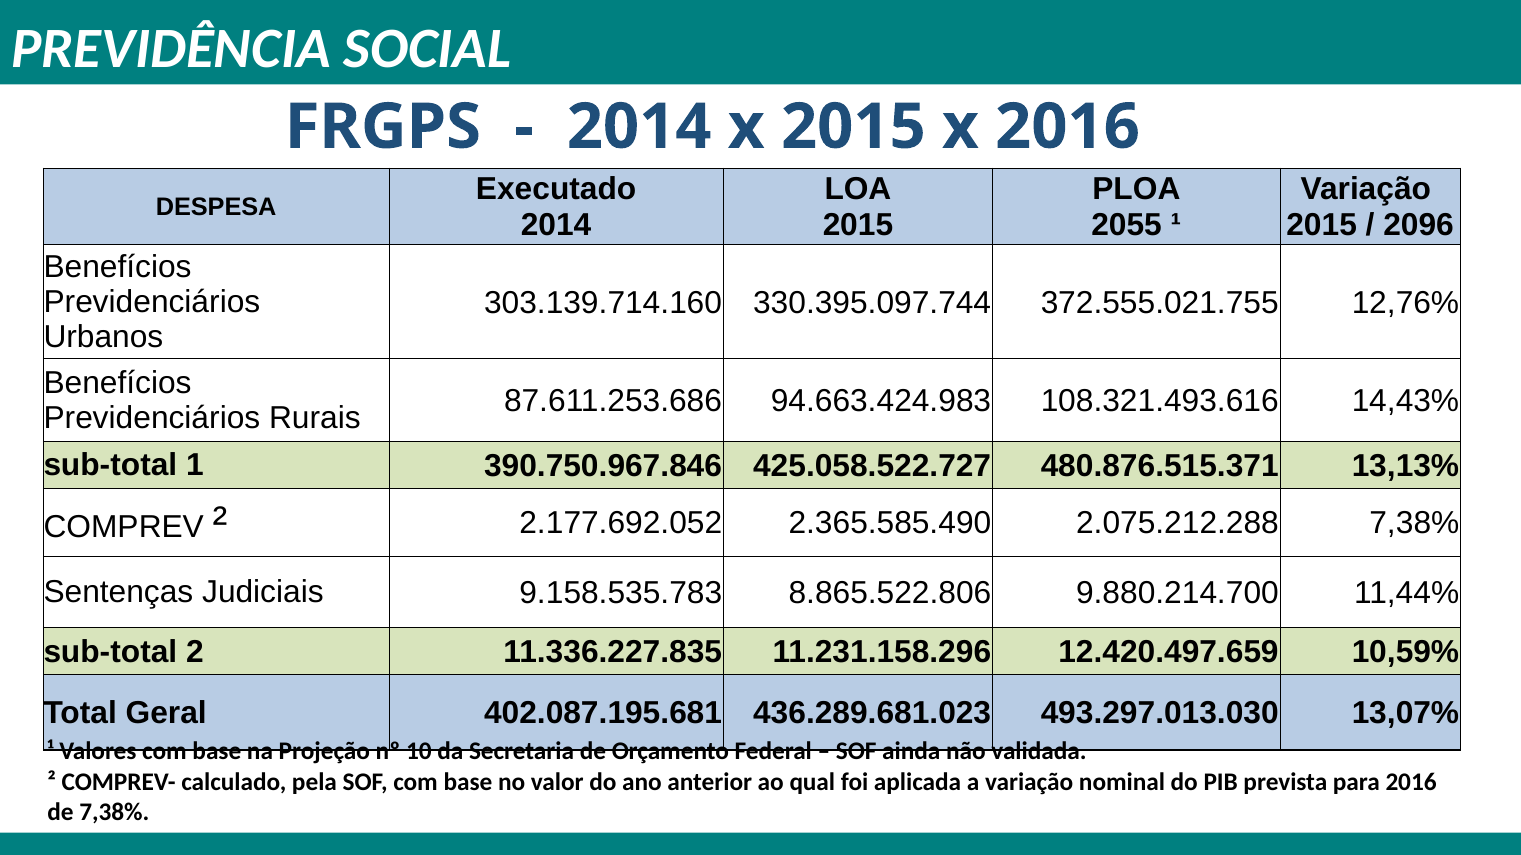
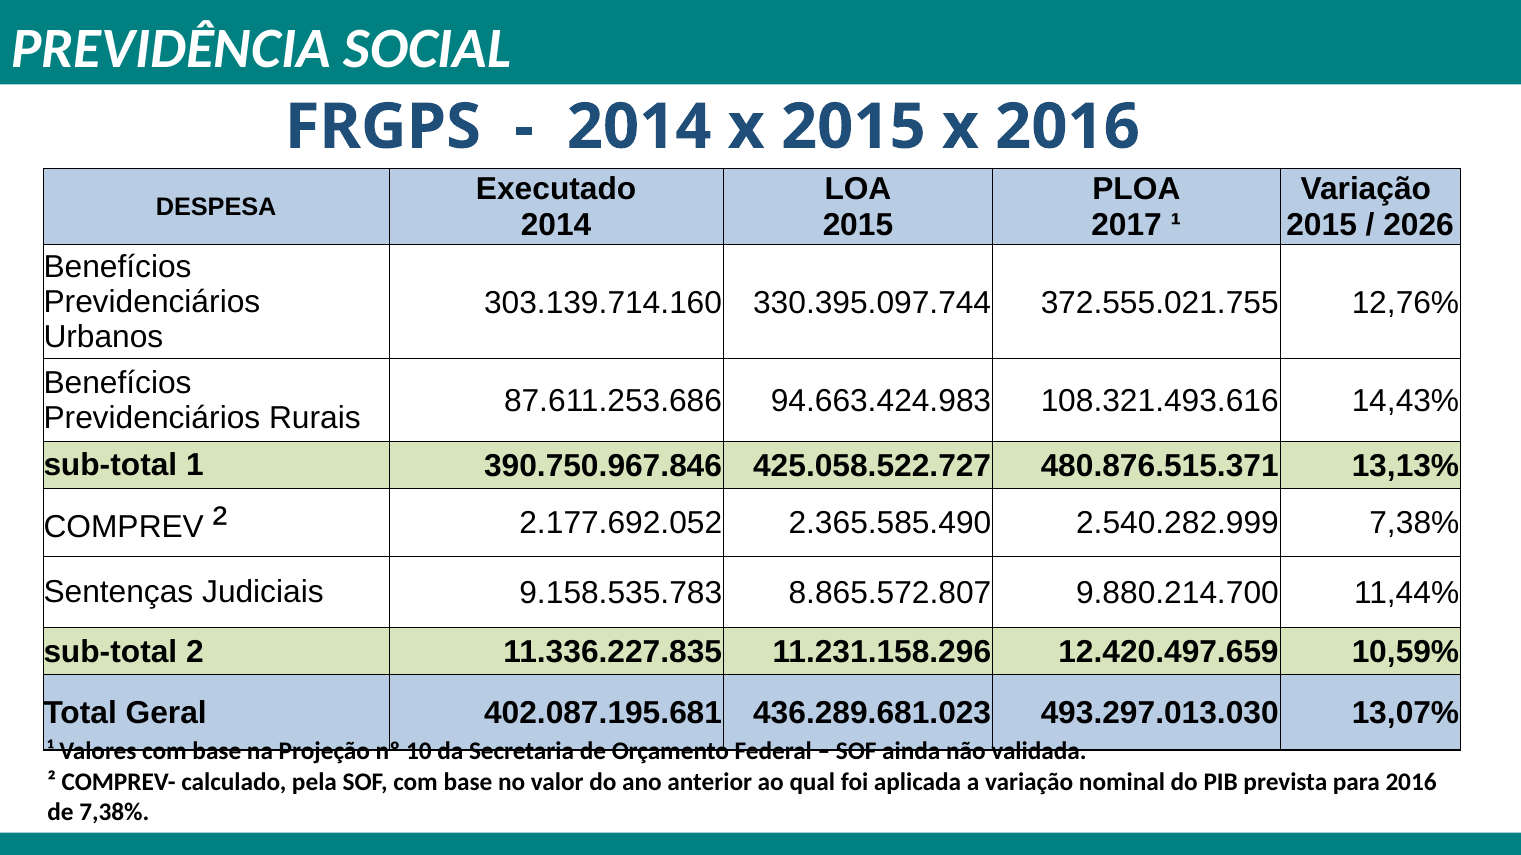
2055: 2055 -> 2017 (1127, 225)
2096: 2096 -> 2026 (1419, 225)
2.075.212.288: 2.075.212.288 -> 2.540.282.999 (1177, 524)
8.865.522.806: 8.865.522.806 -> 8.865.572.807 (890, 593)
